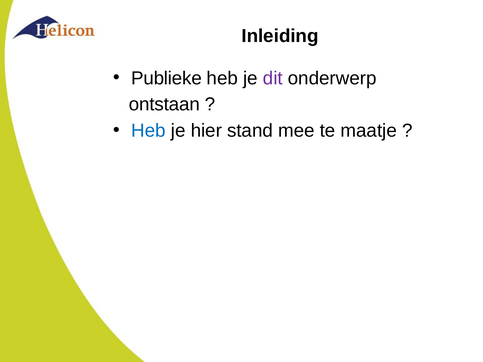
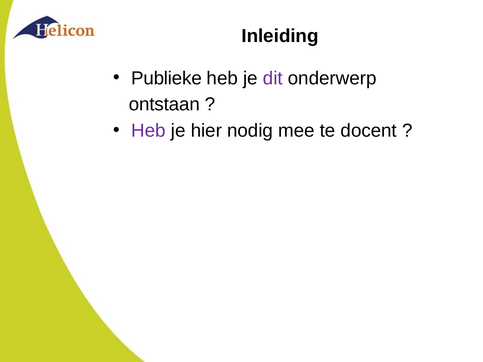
Heb colour: blue -> purple (149, 131)
stand: stand -> nodig (250, 131)
maatje: maatje -> docent (369, 131)
